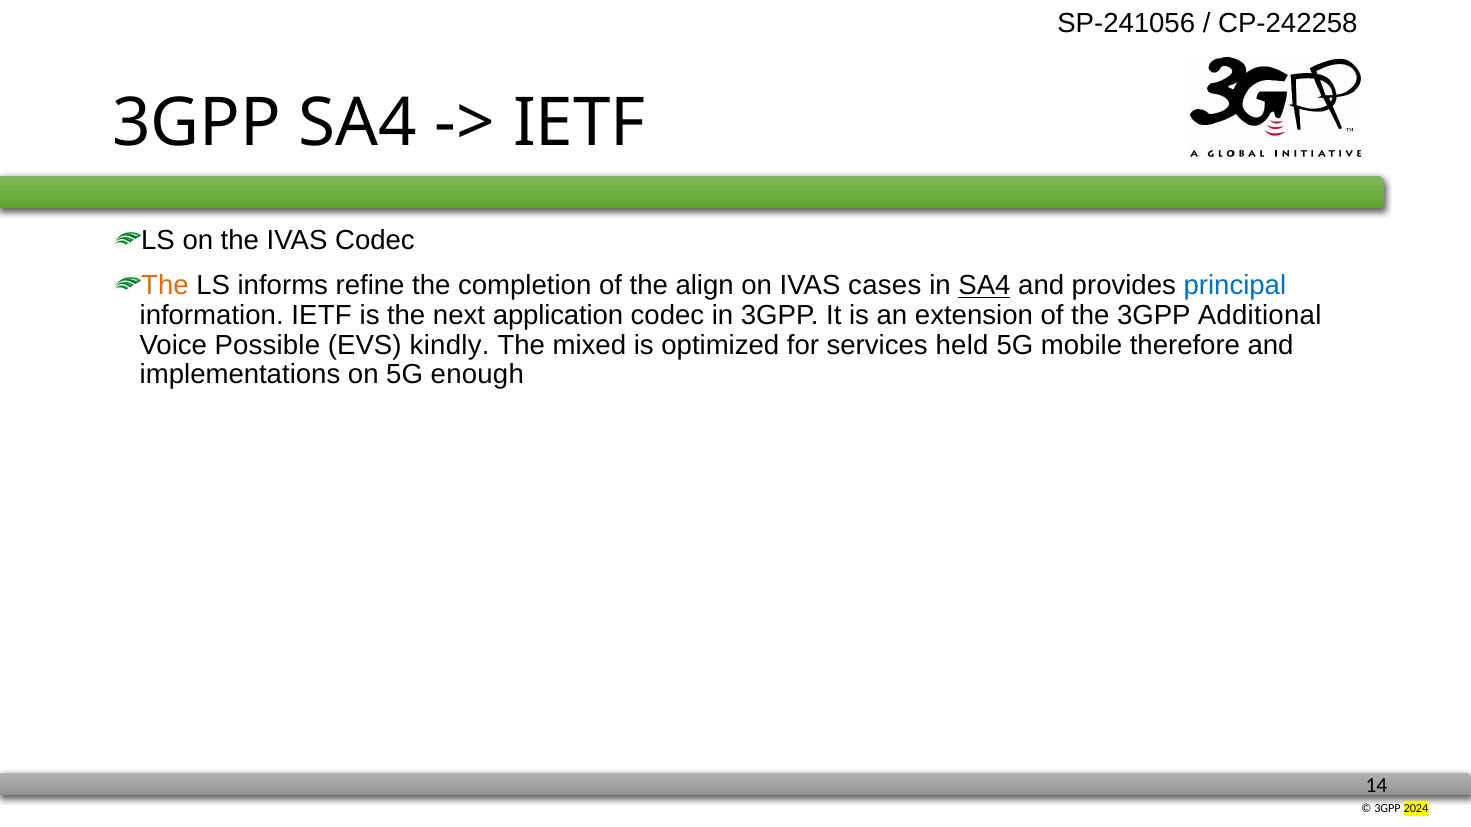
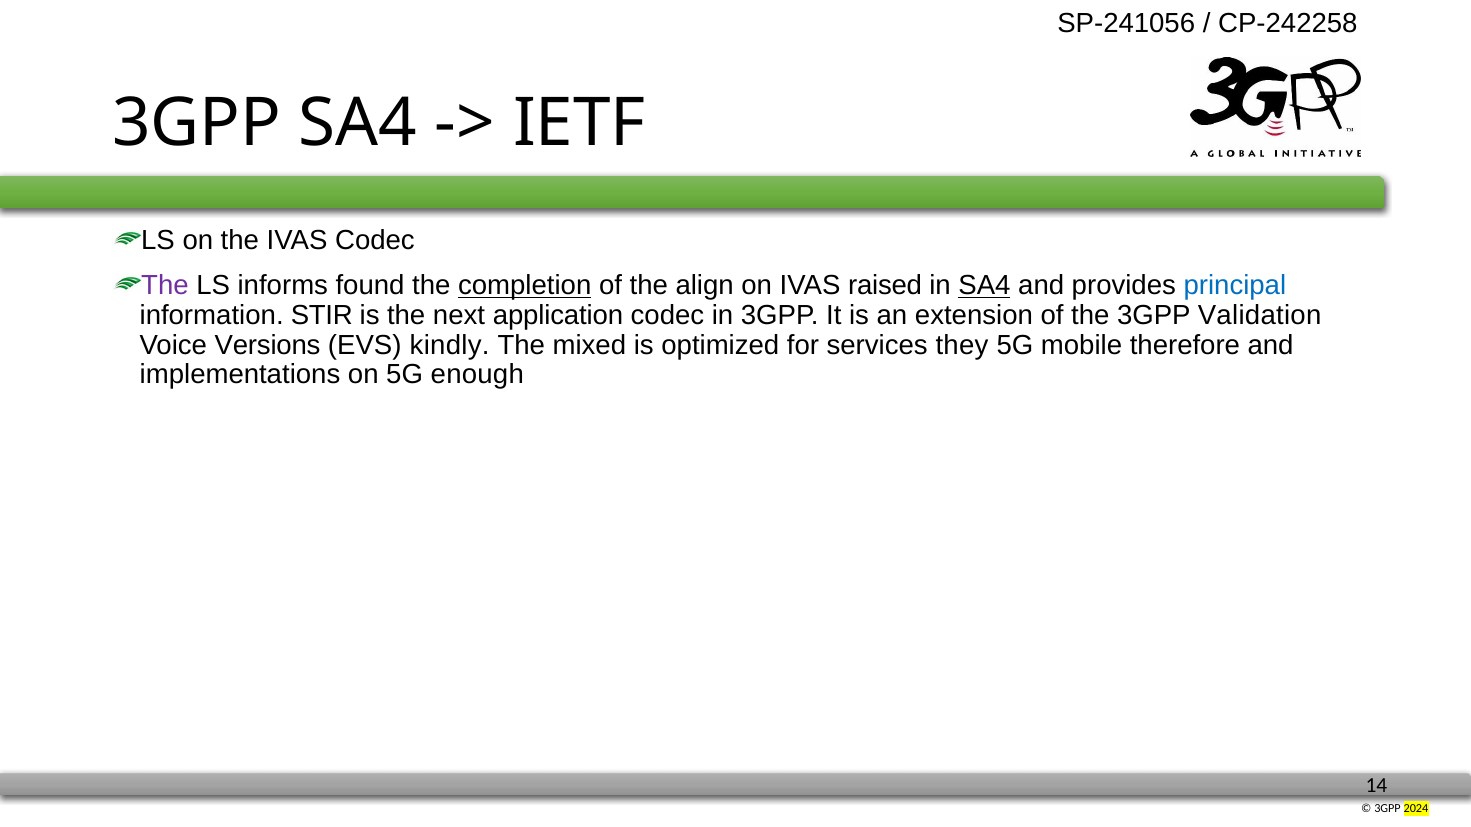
The colour: orange -> purple (165, 286)
refine: refine -> found (370, 286)
completion underline: none -> present (525, 286)
cases: cases -> raised (885, 286)
information IETF: IETF -> STIR (322, 315)
Additional: Additional -> Validation (1260, 315)
Possible: Possible -> Versions (268, 345)
held: held -> they (962, 345)
